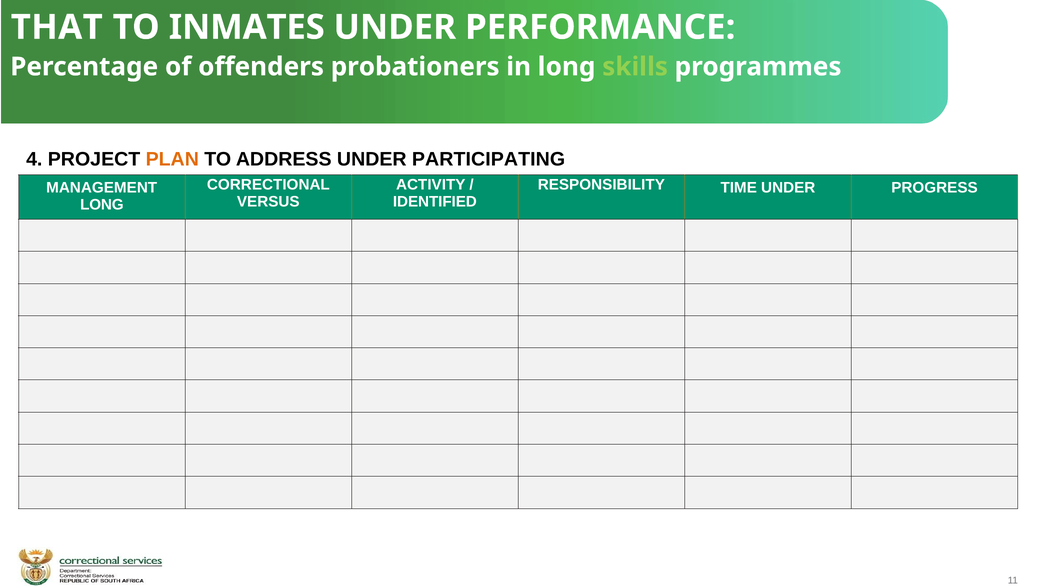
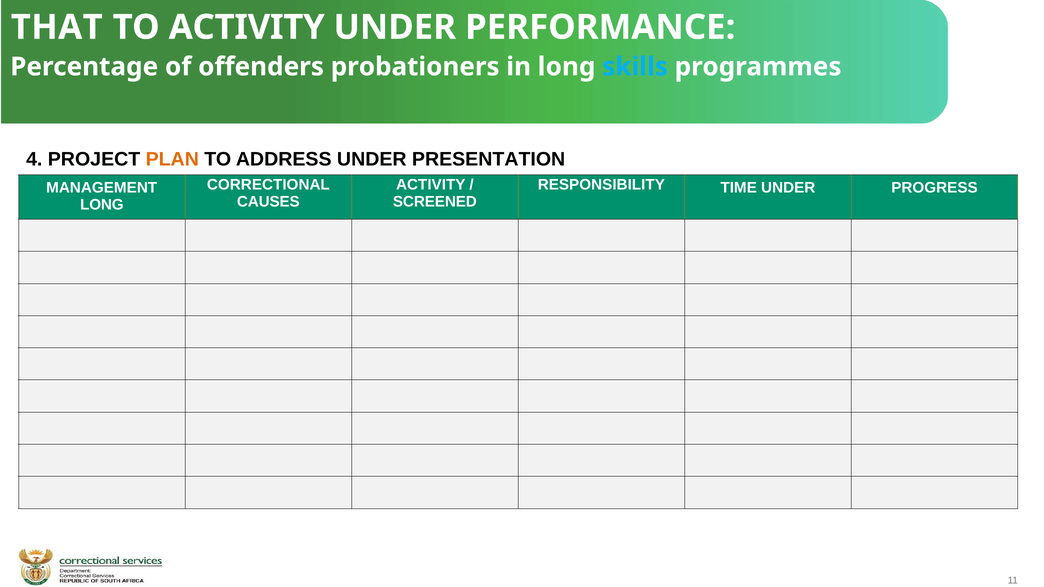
TO INMATES: INMATES -> ACTIVITY (247, 27)
skills colour: light green -> light blue (635, 67)
PARTICIPATING: PARTICIPATING -> PRESENTATION (489, 159)
VERSUS: VERSUS -> CAUSES (268, 202)
IDENTIFIED: IDENTIFIED -> SCREENED (435, 202)
